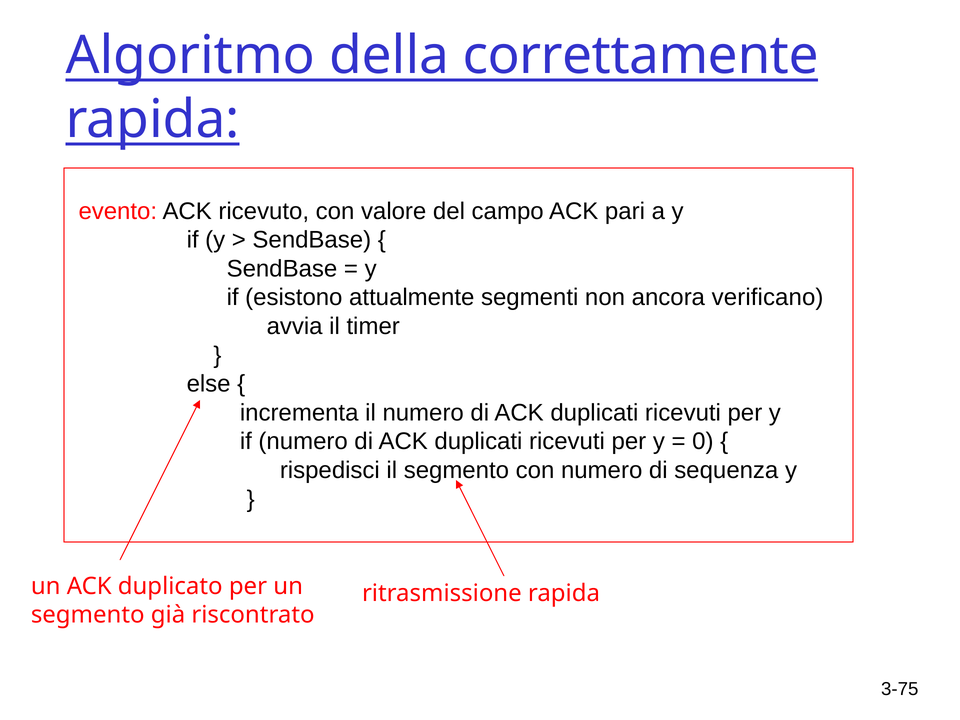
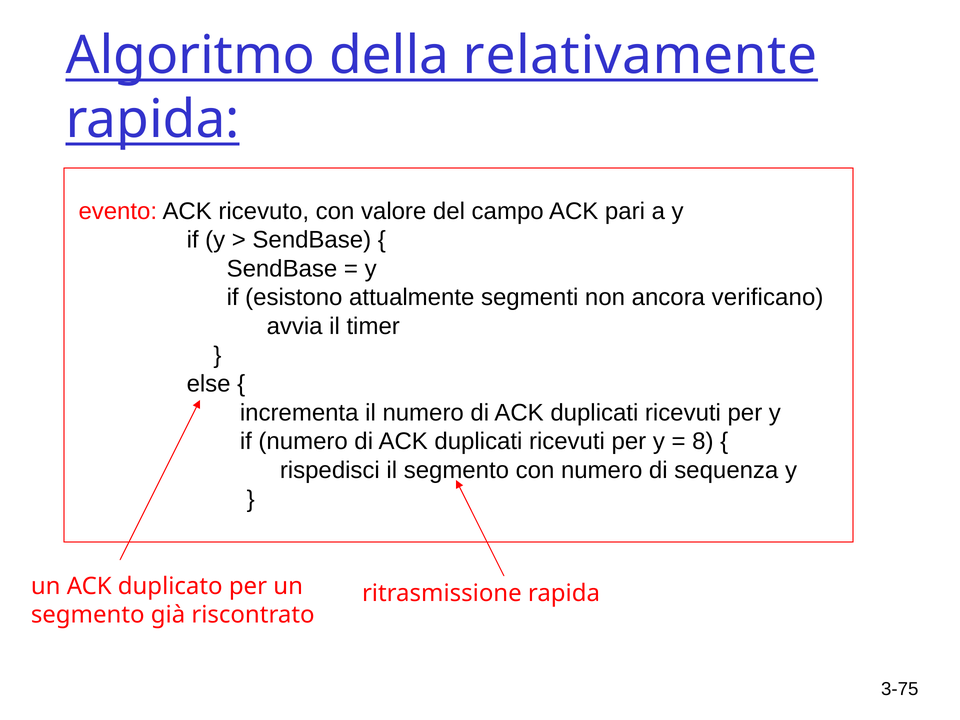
correttamente: correttamente -> relativamente (640, 56)
0: 0 -> 8 (703, 442)
